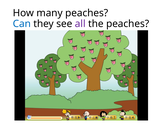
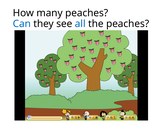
all colour: purple -> blue (80, 24)
